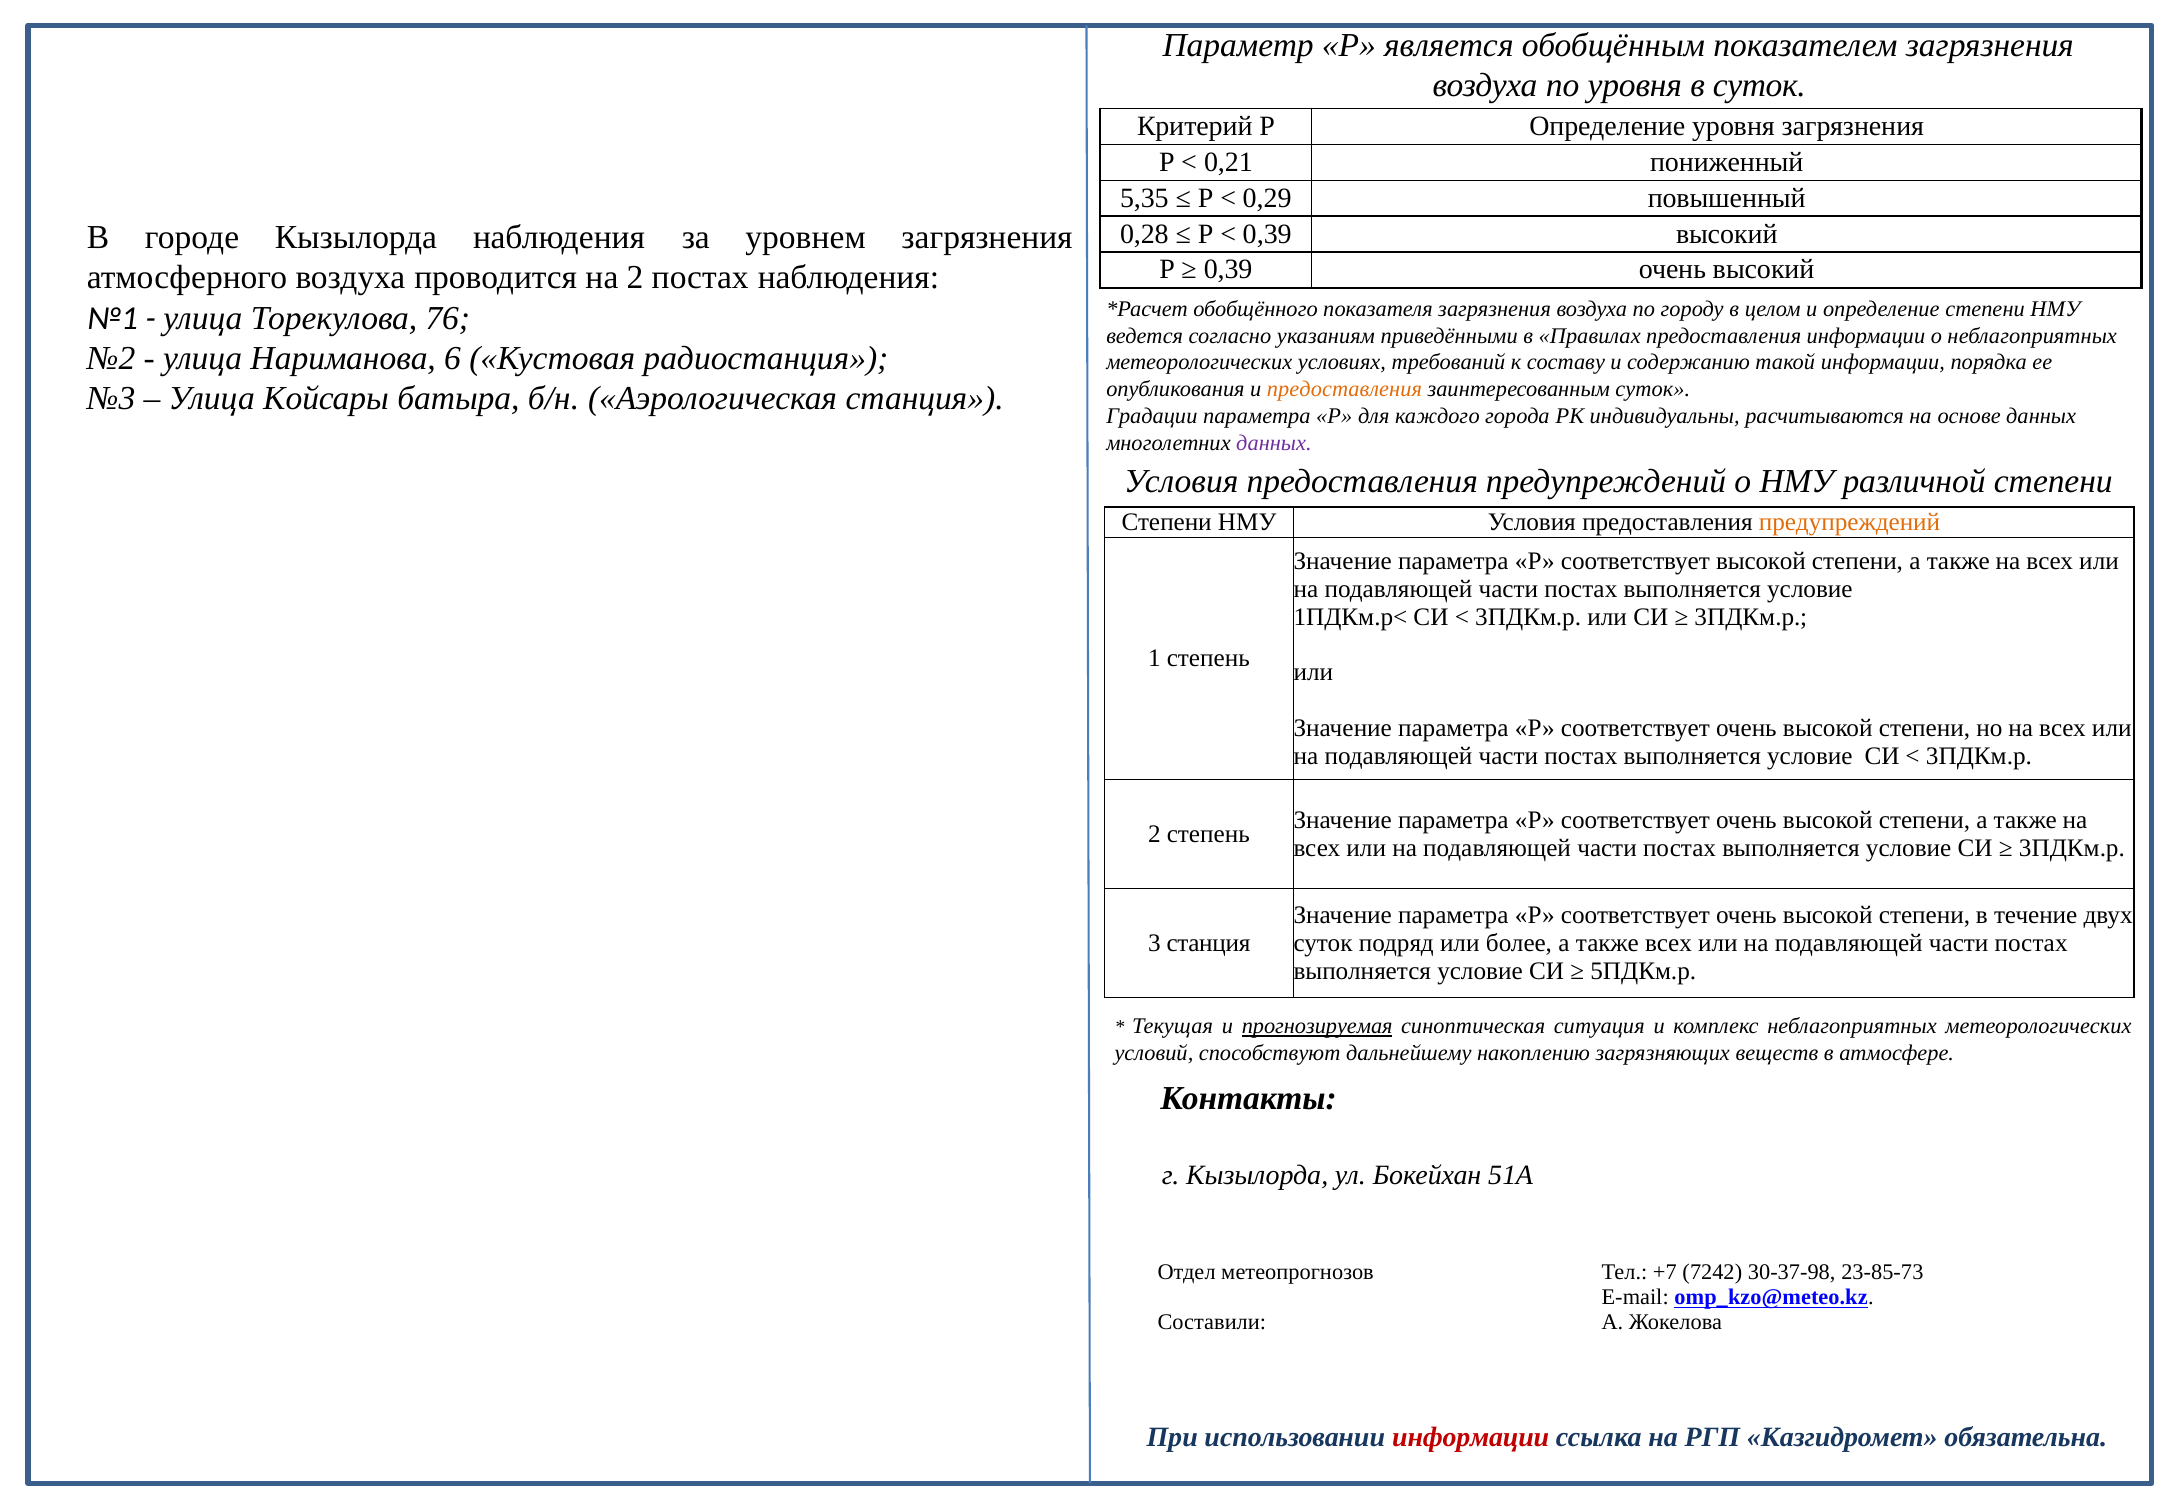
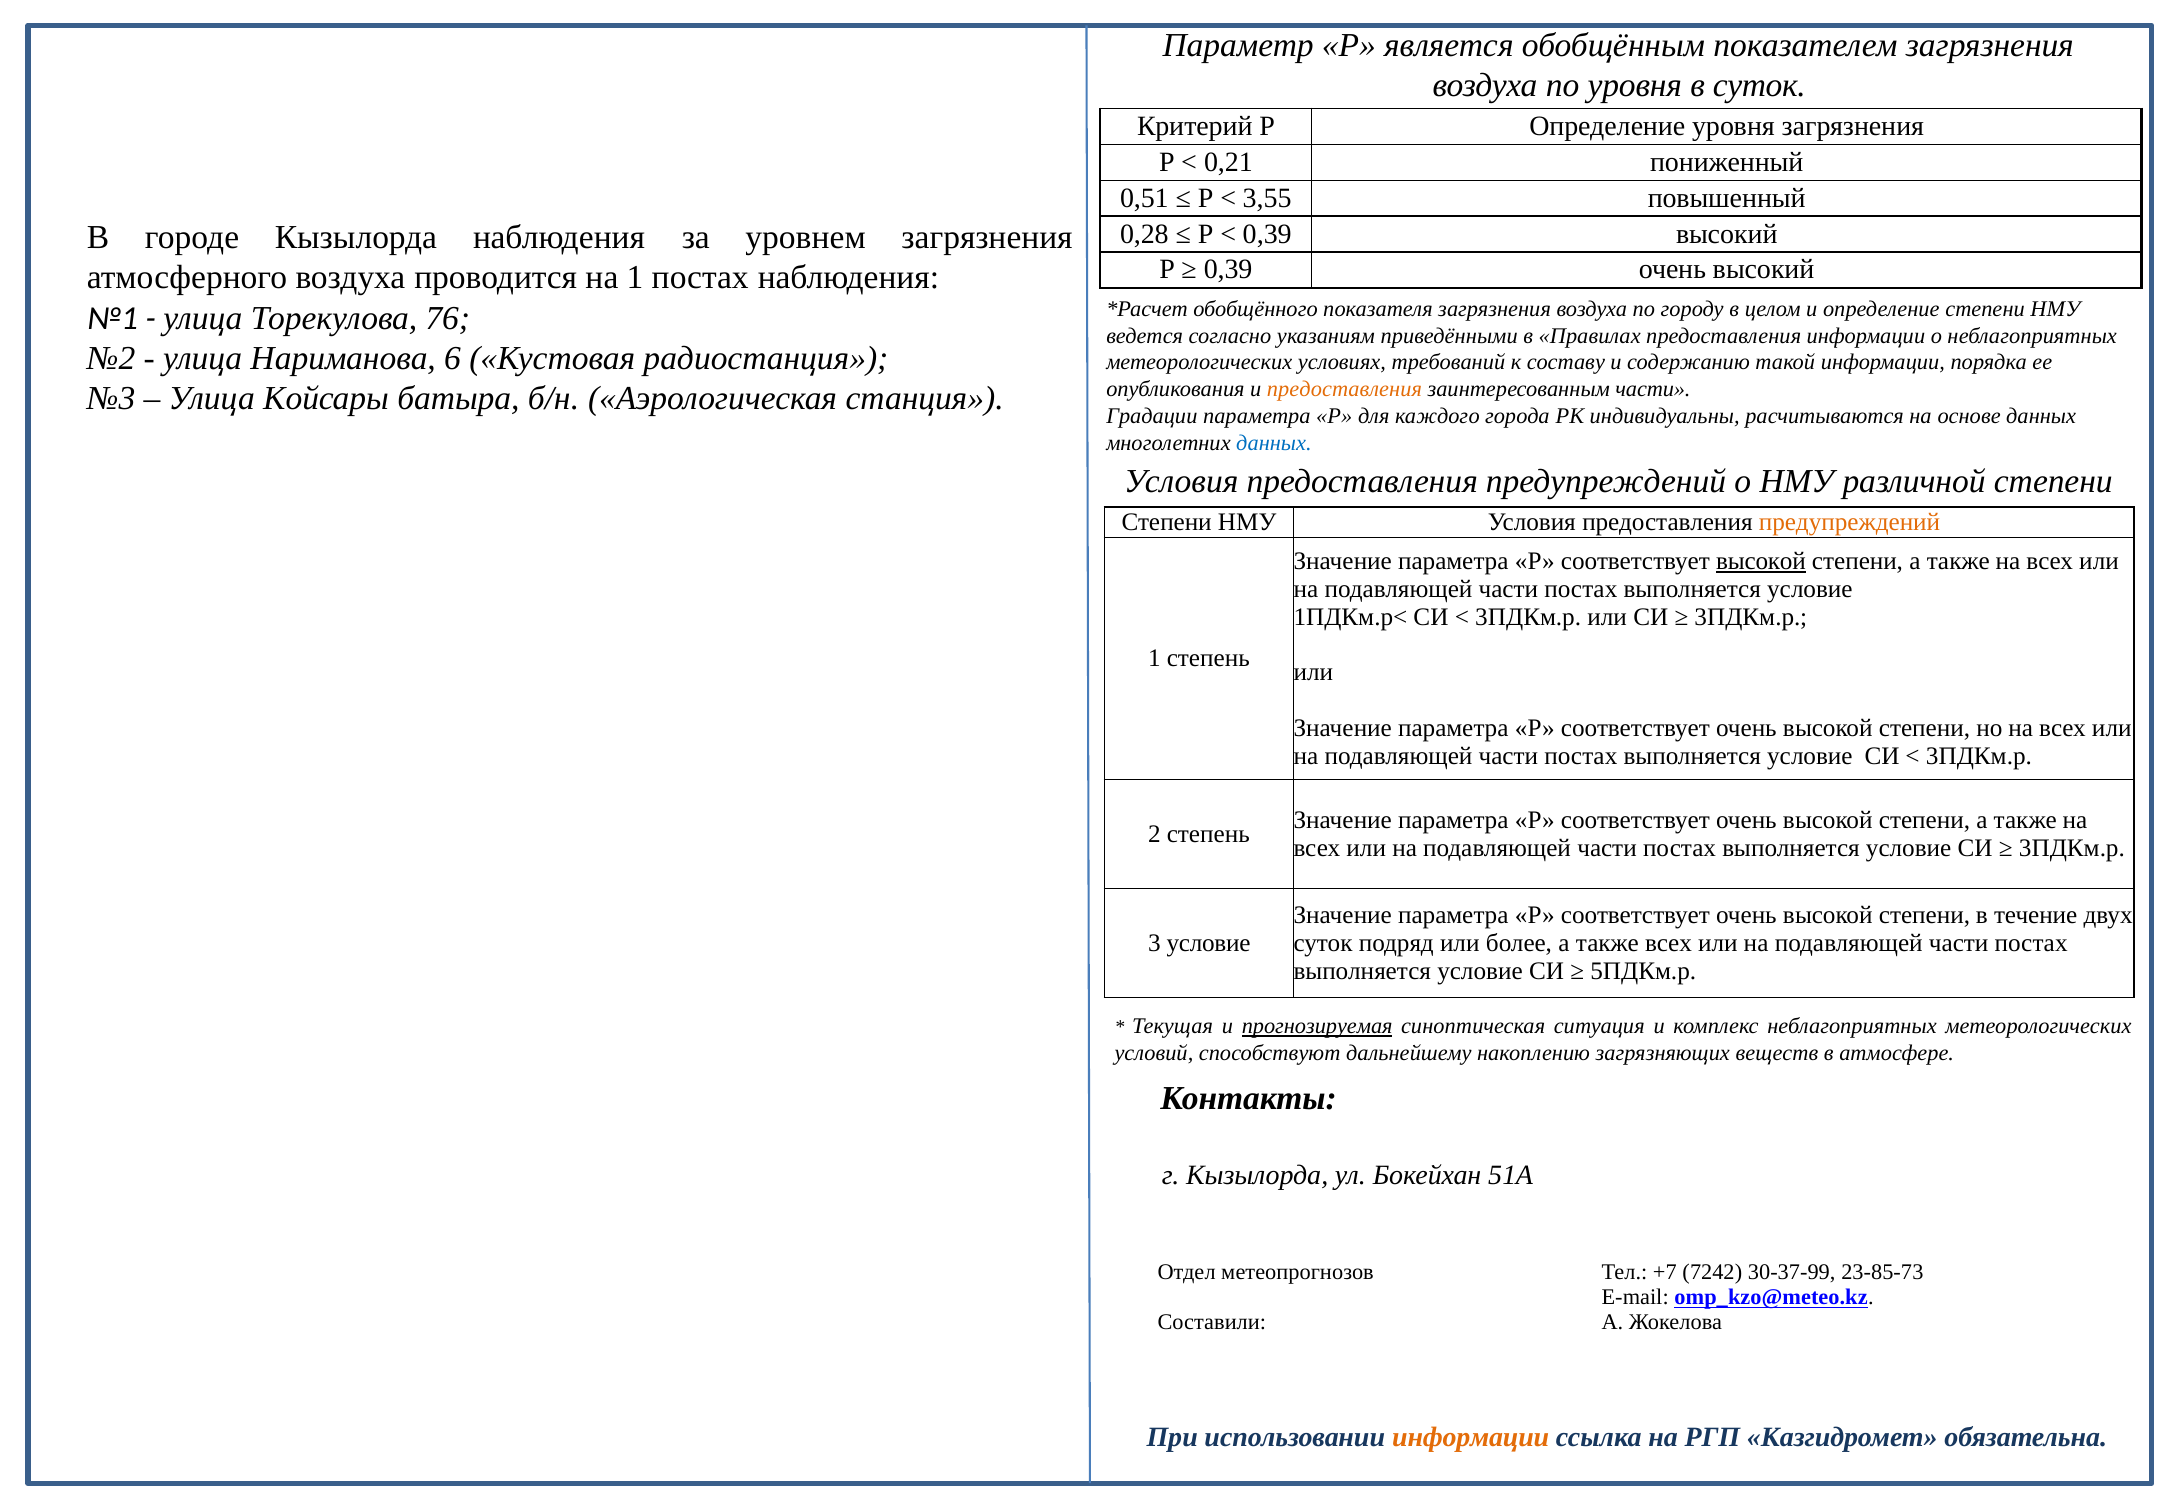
5,35: 5,35 -> 0,51 (1144, 198)
0,29: 0,29 -> 3,55 (1267, 198)
на 2: 2 -> 1 (635, 278)
заинтересованным суток: суток -> части (1653, 389)
данных colour: purple -> blue (1274, 443)
высокой underline: none -> present (1761, 561)
3 станция: станция -> условие (1208, 943)
30-37-98: 30-37-98 -> 30-37-99 (1792, 1273)
информации colour: red -> orange (1471, 1437)
